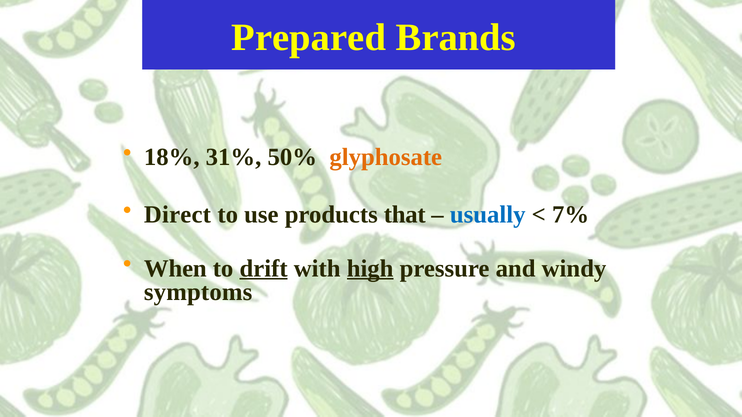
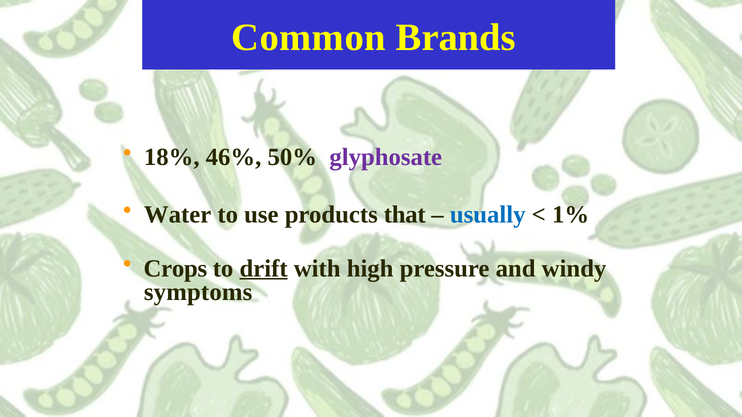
Prepared: Prepared -> Common (309, 37)
31%: 31% -> 46% (234, 157)
glyphosate colour: orange -> purple (386, 157)
Direct: Direct -> Water (178, 215)
7%: 7% -> 1% (571, 215)
When: When -> Crops (175, 269)
high underline: present -> none (370, 269)
